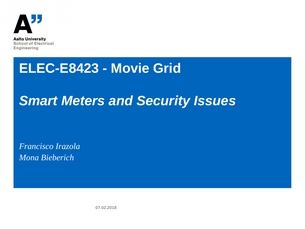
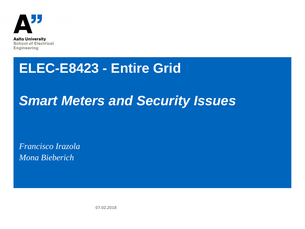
Movie: Movie -> Entire (130, 68)
